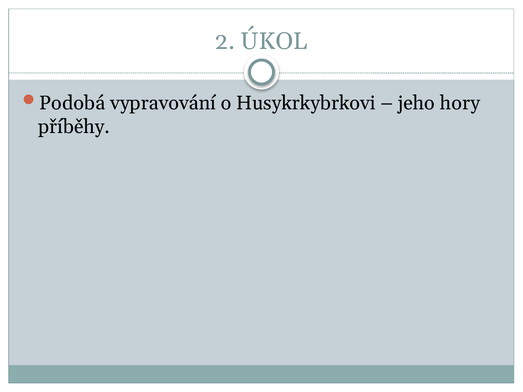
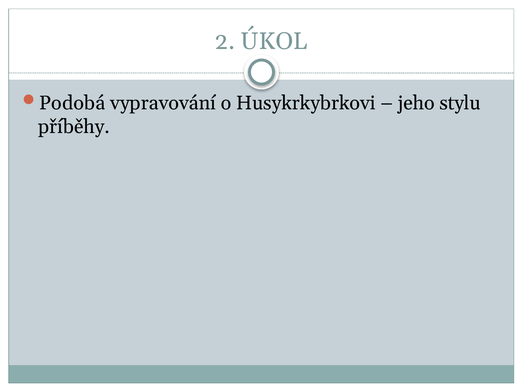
hory: hory -> stylu (460, 103)
